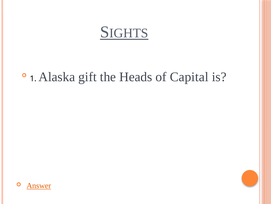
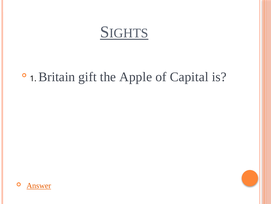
Alaska: Alaska -> Britain (57, 77)
Heads: Heads -> Apple (136, 77)
